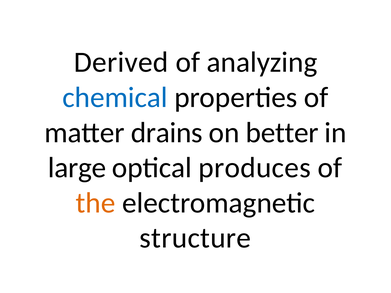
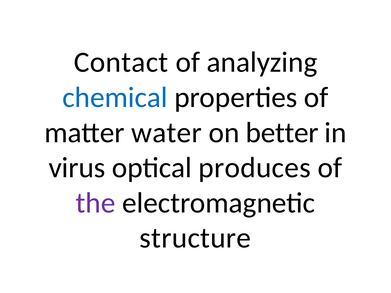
Derived: Derived -> Contact (121, 62)
drains: drains -> water (166, 133)
large: large -> virus (77, 168)
the colour: orange -> purple (96, 203)
